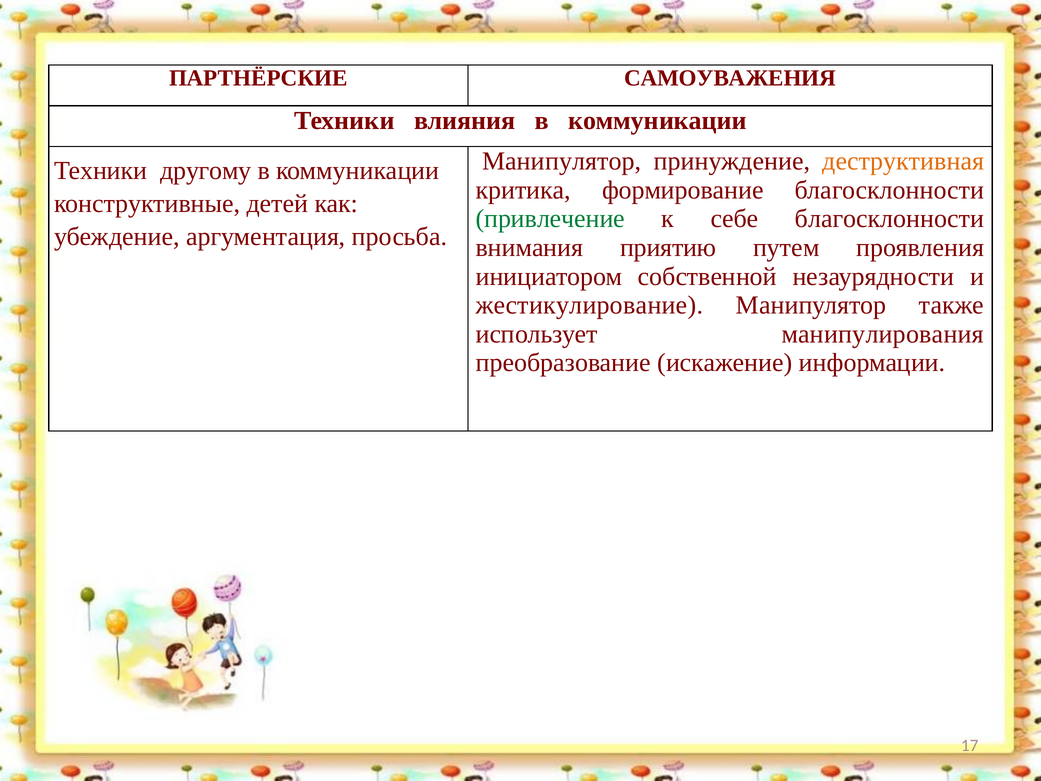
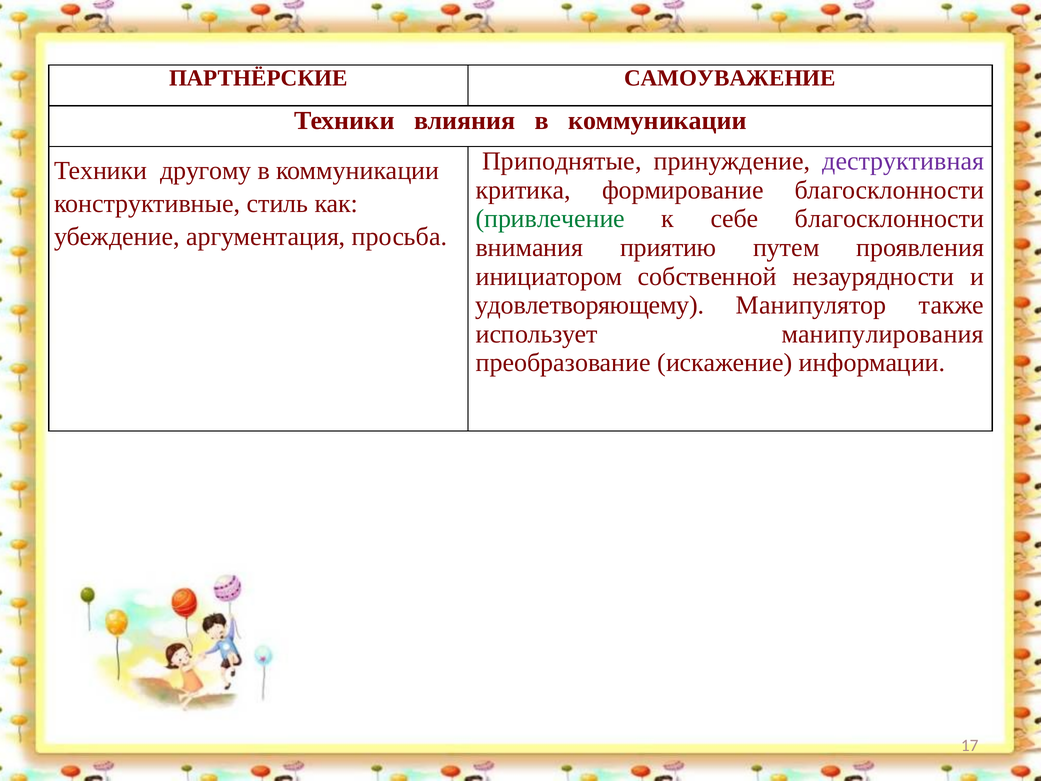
САМОУВАЖЕНИЯ: САМОУВАЖЕНИЯ -> САМОУВАЖЕНИЕ (730, 78)
Манипулятор: Манипулятор -> Приподнятые (562, 161)
деструктивная colour: orange -> purple (903, 161)
детей: детей -> стиль (277, 204)
жестикулирование: жестикулирование -> удовлетворяющему (590, 305)
